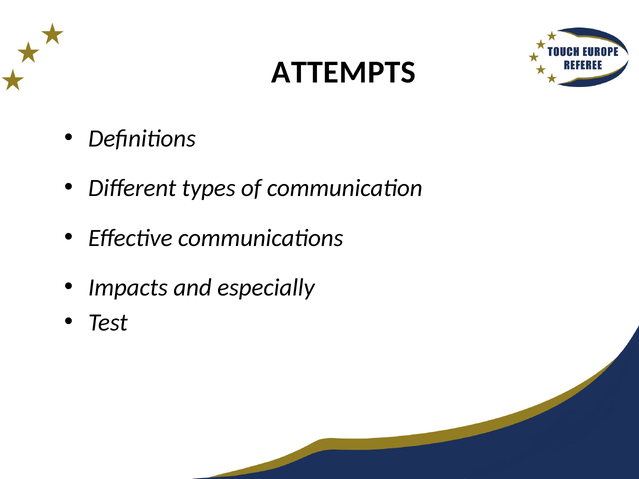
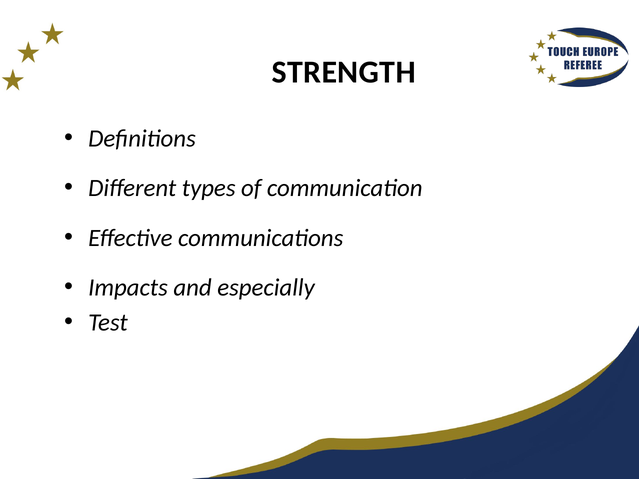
ATTEMPTS: ATTEMPTS -> STRENGTH (344, 72)
